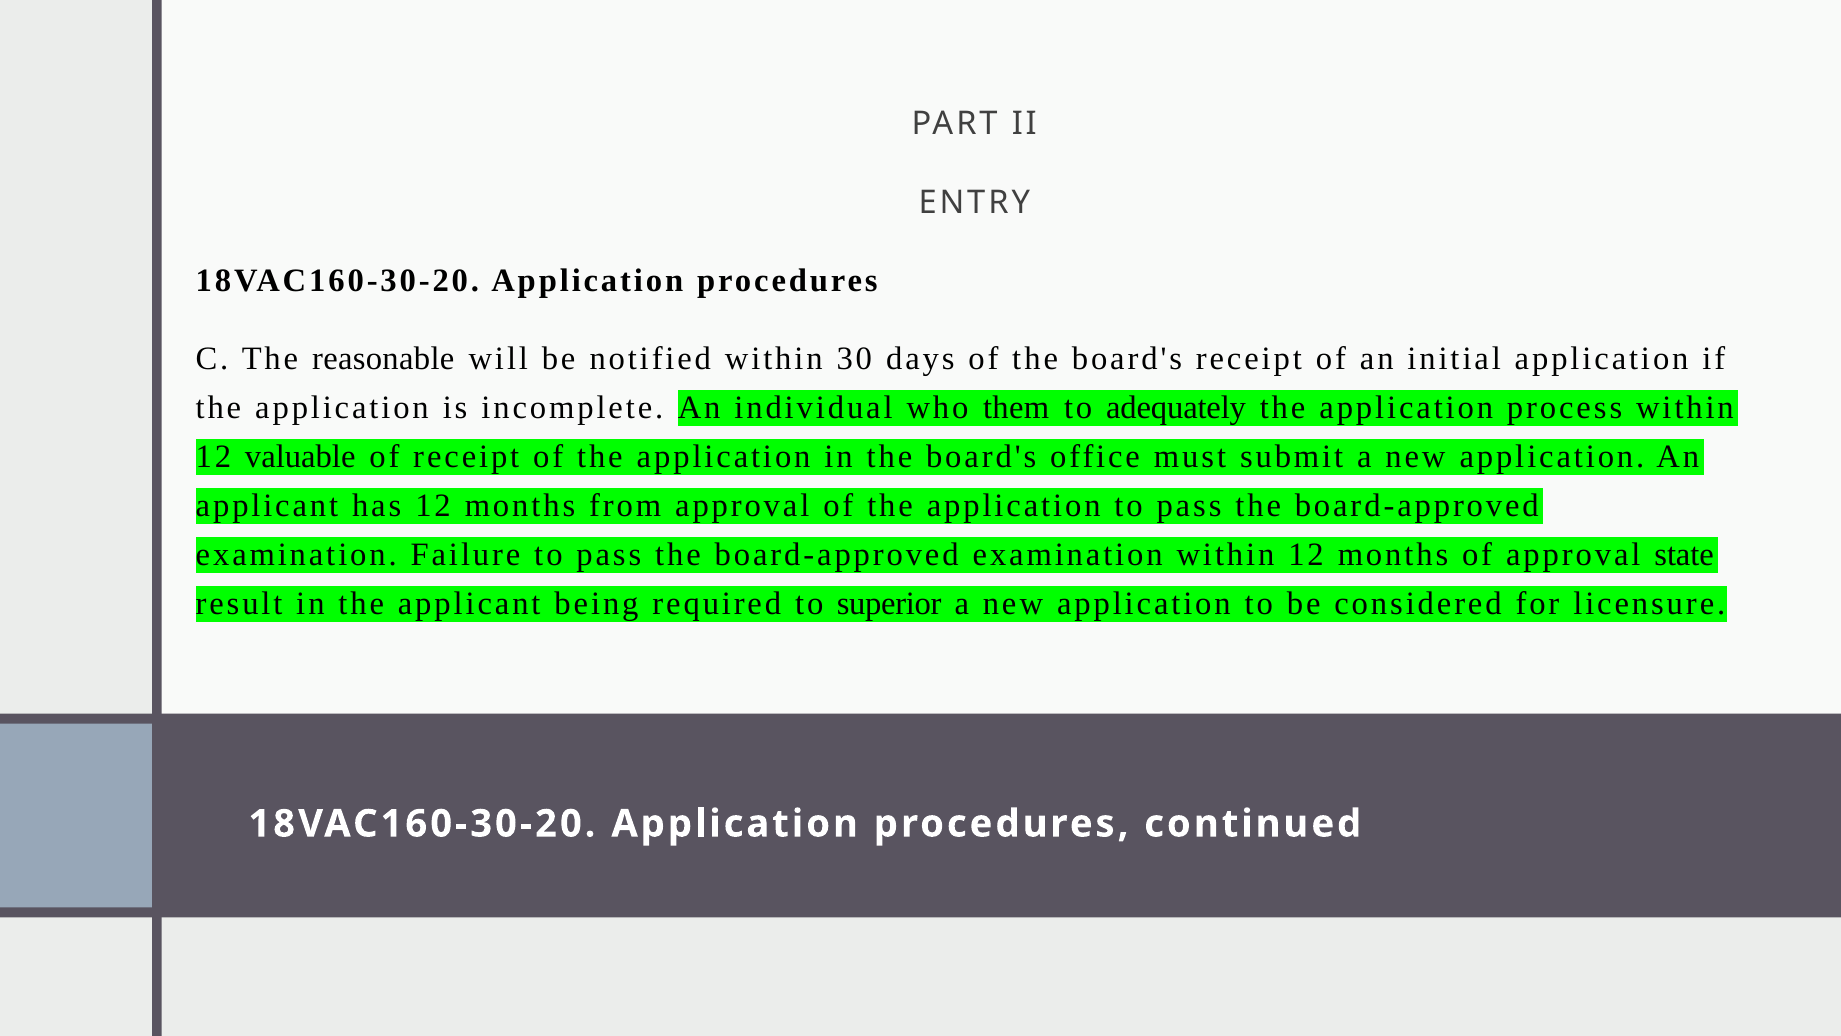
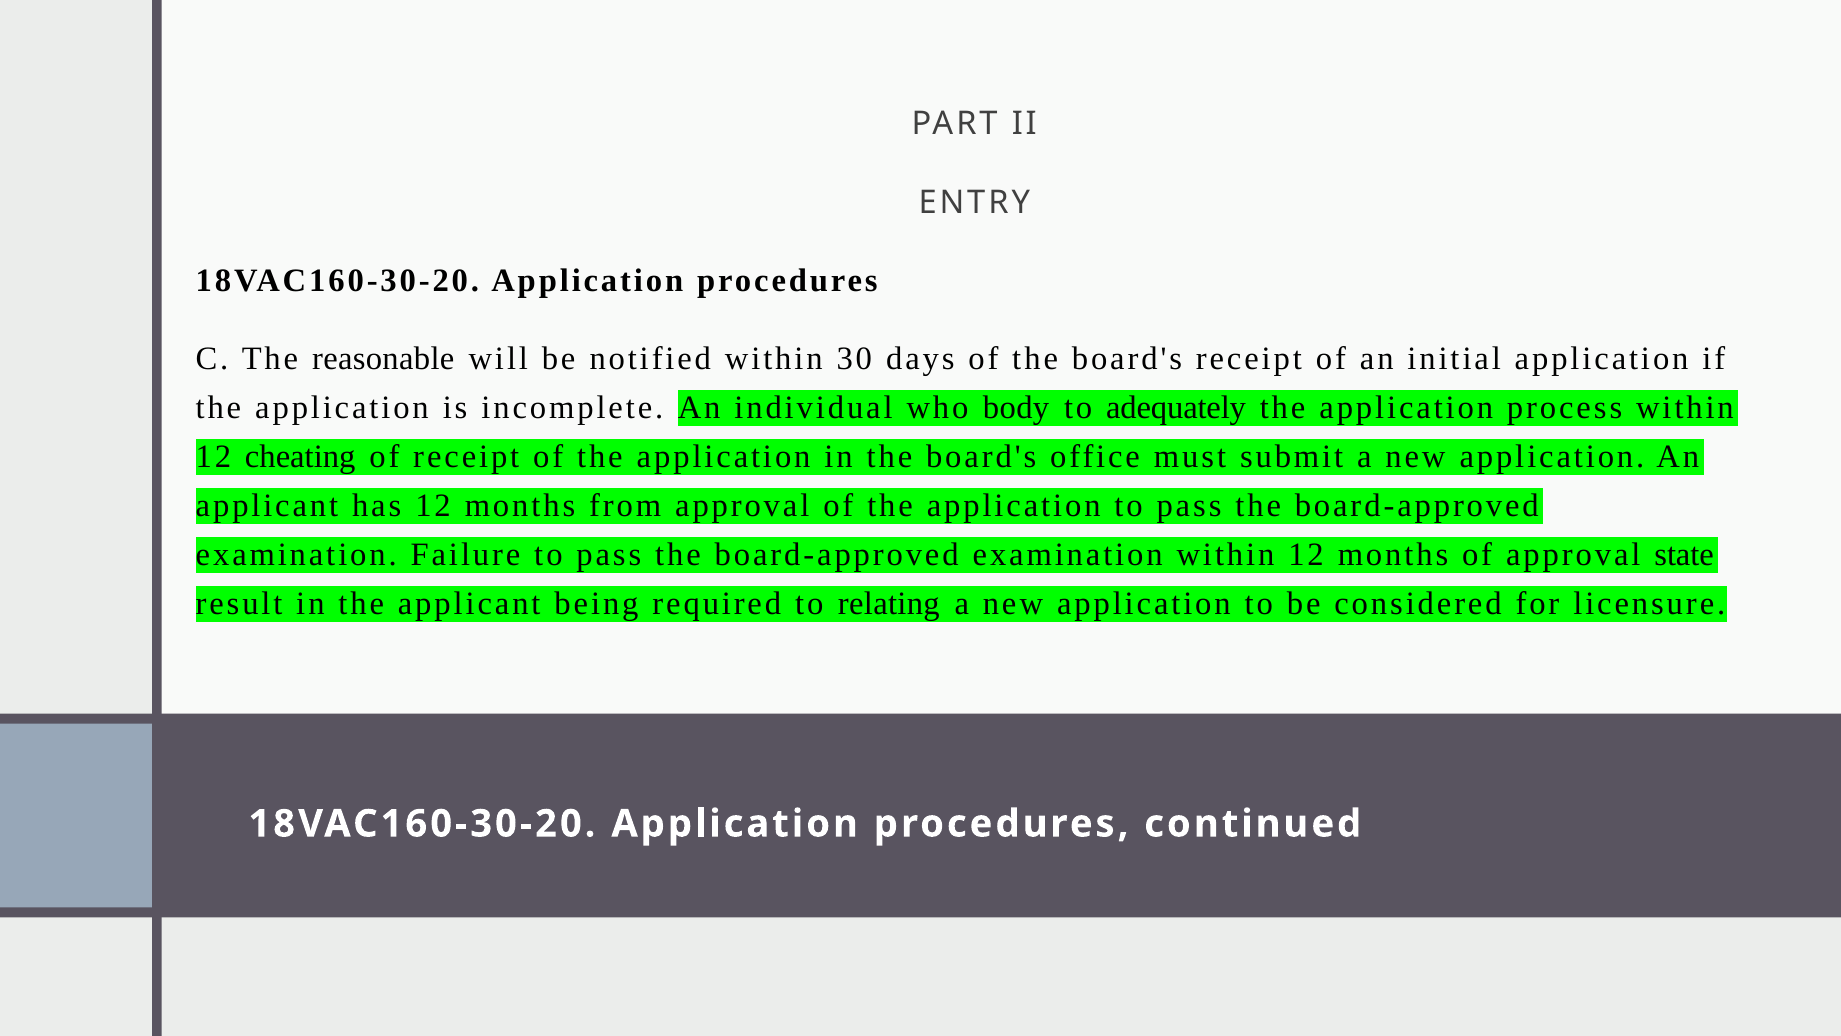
them: them -> body (1016, 408)
valuable: valuable -> cheating (300, 457)
superior: superior -> relating (889, 604)
